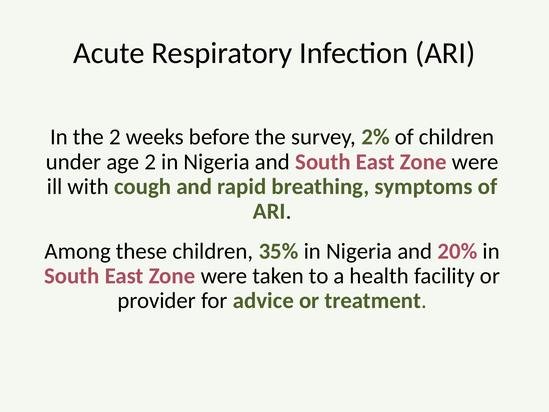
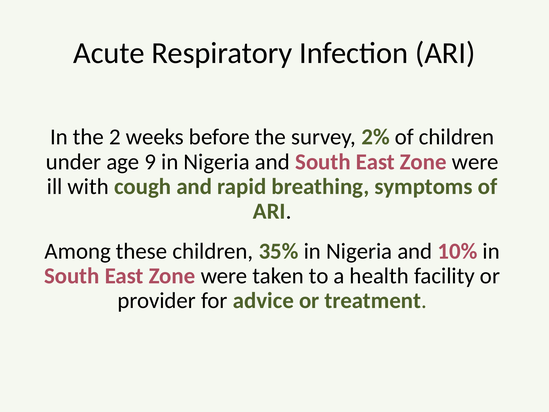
age 2: 2 -> 9 (150, 162)
20%: 20% -> 10% (457, 251)
